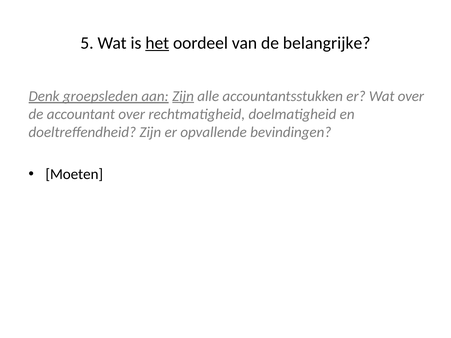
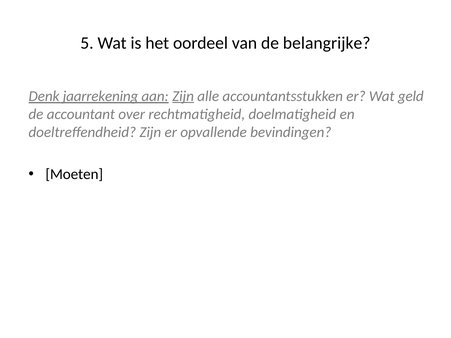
het underline: present -> none (157, 43)
groepsleden: groepsleden -> jaarrekening (101, 96)
Wat over: over -> geld (411, 96)
